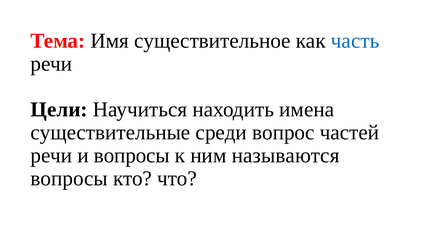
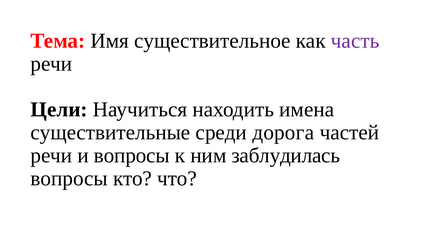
часть colour: blue -> purple (355, 41)
вопрос: вопрос -> дорога (283, 132)
называются: называются -> заблудилась (286, 155)
